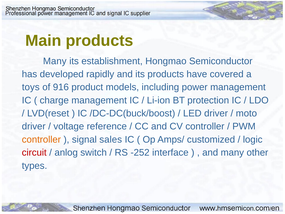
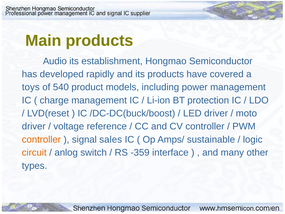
Many: Many -> Audio (55, 61)
916: 916 -> 540 (61, 87)
customized: customized -> sustainable (211, 139)
circuit colour: red -> orange (34, 152)
-252: -252 -> -359 (140, 152)
